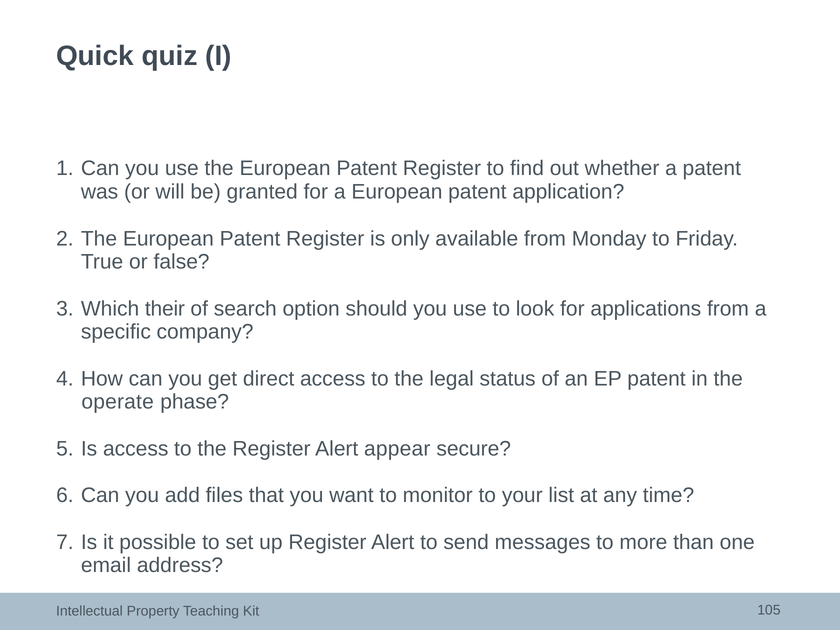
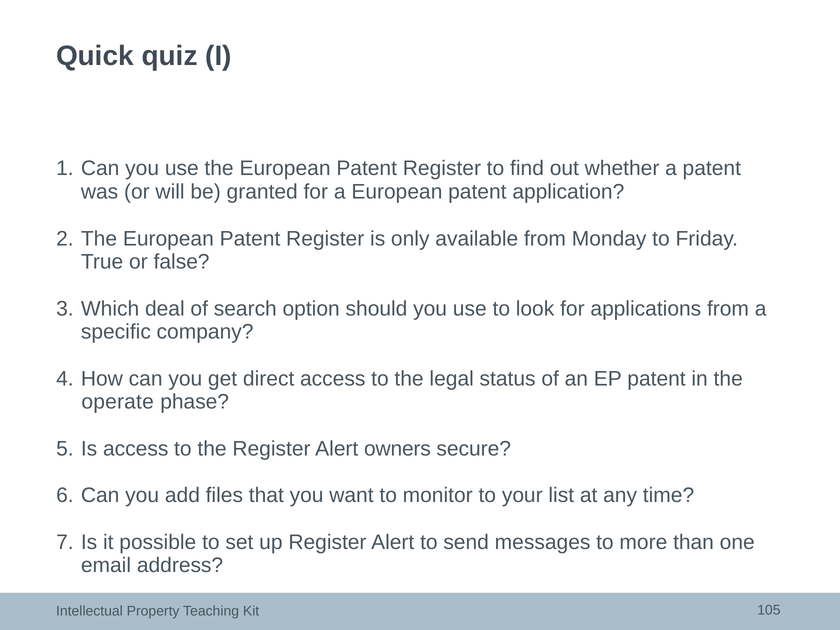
their: their -> deal (165, 309)
appear: appear -> owners (397, 449)
